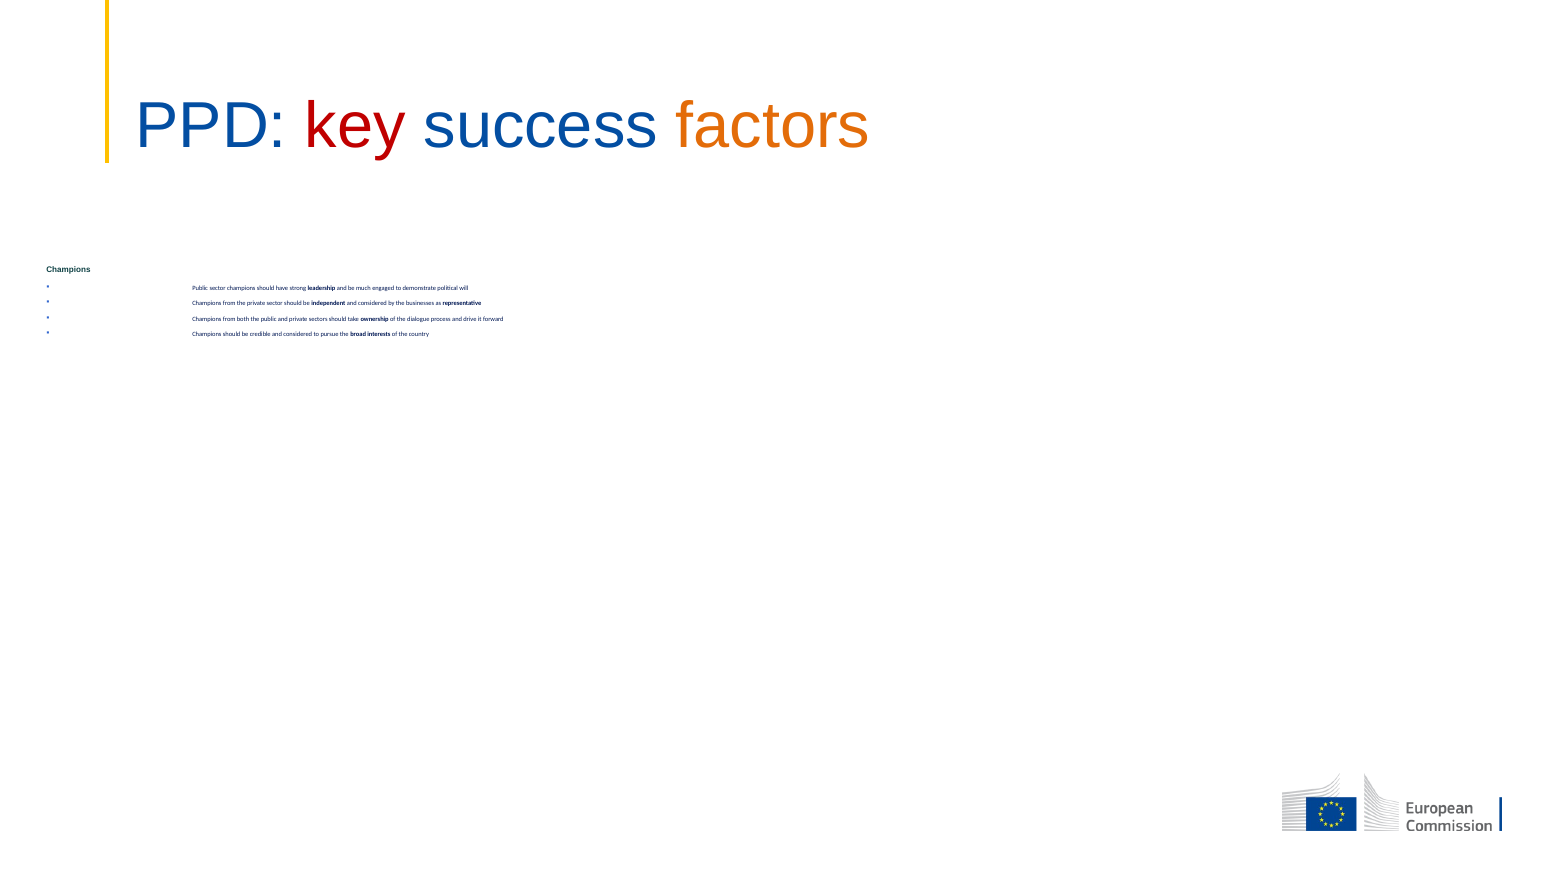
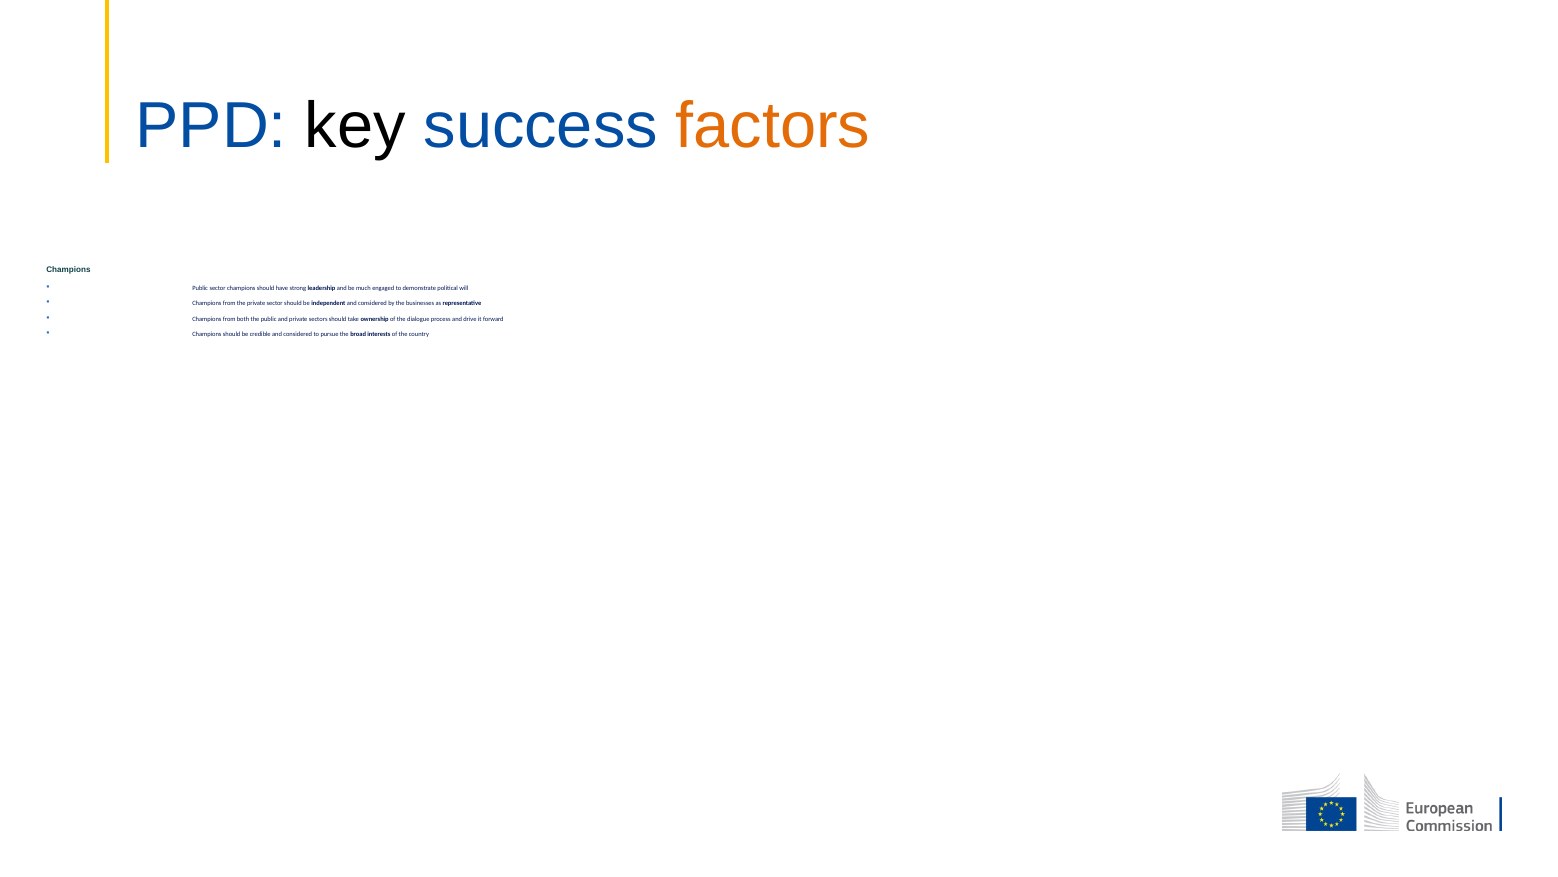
key colour: red -> black (355, 126)
